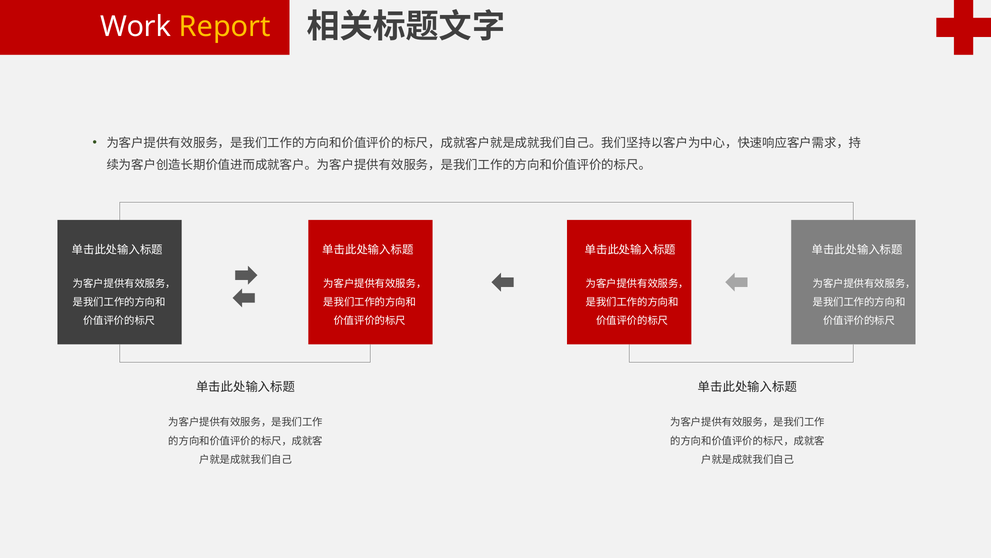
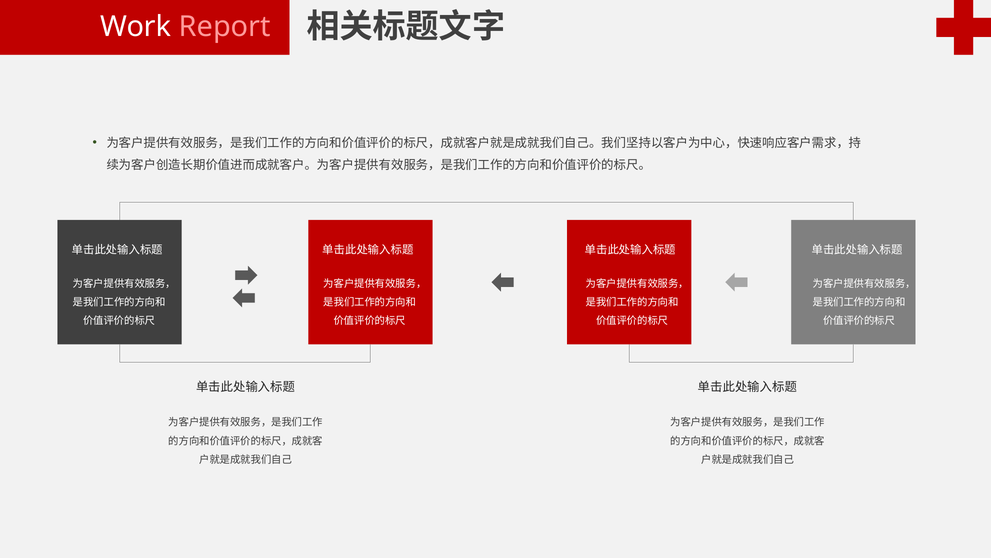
Report colour: yellow -> pink (225, 27)
